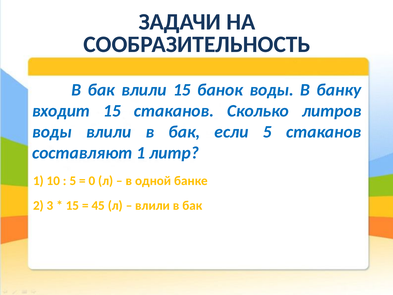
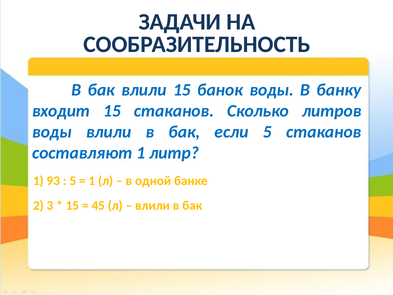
10: 10 -> 93 (53, 181)
0: 0 -> 1 (92, 181)
